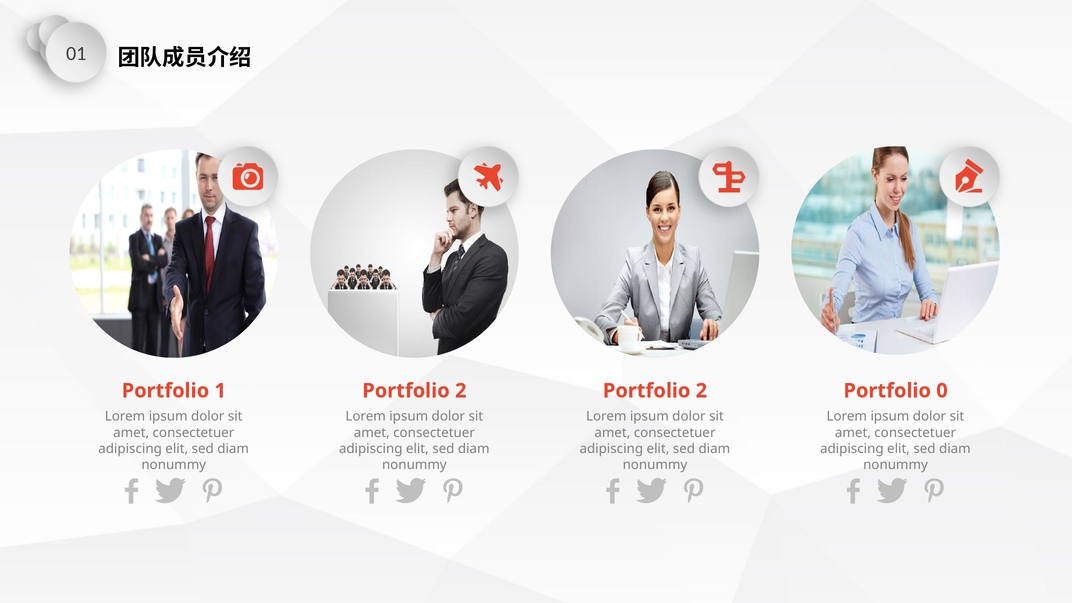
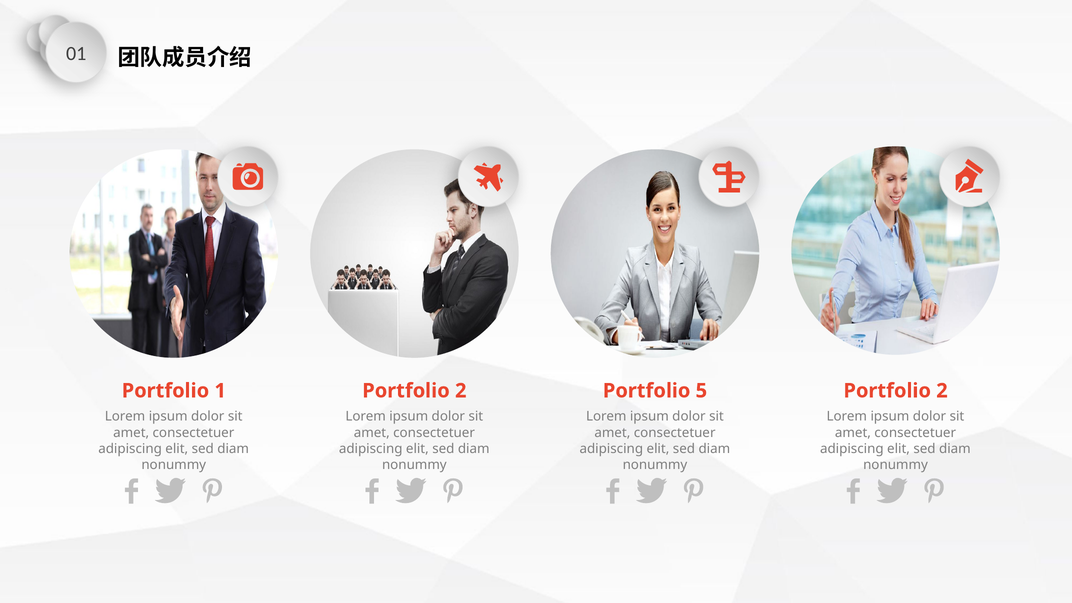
2: 2 -> 5 (701, 391)
0: 0 -> 2 (942, 391)
